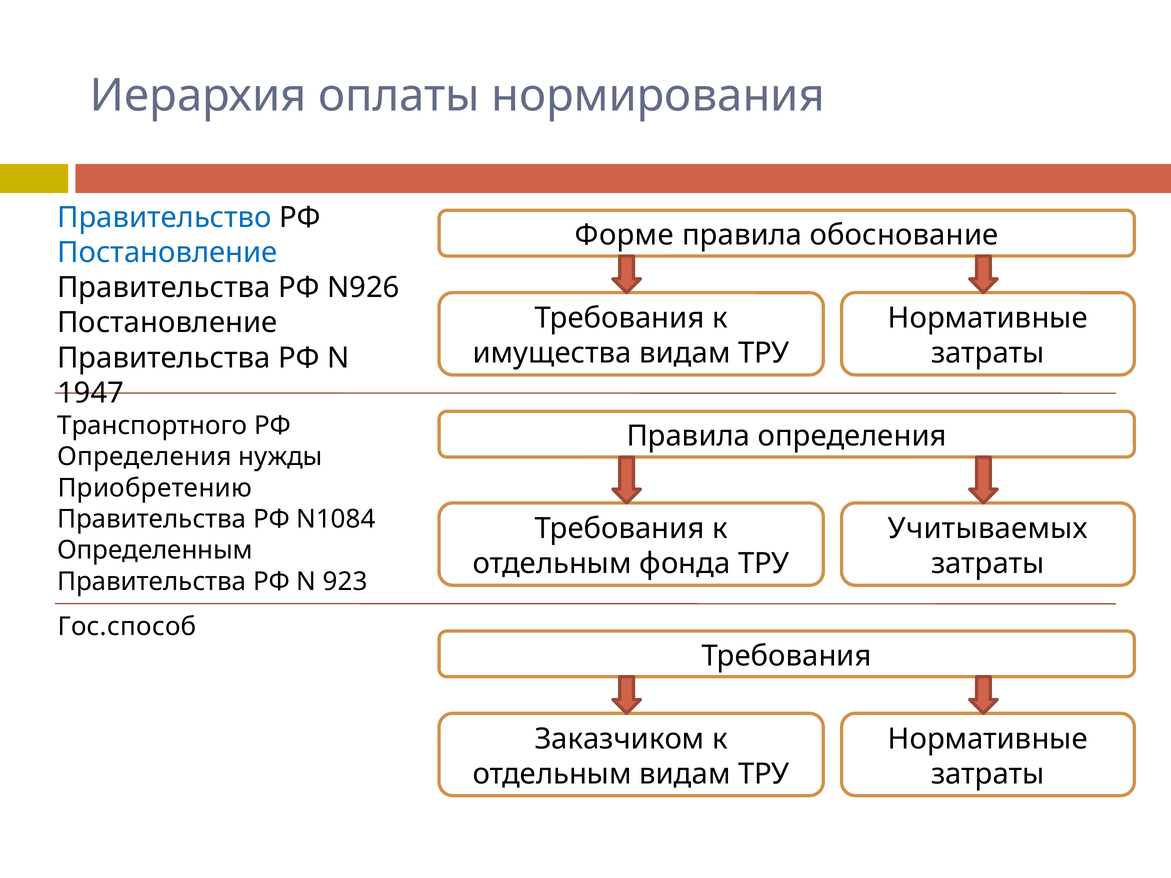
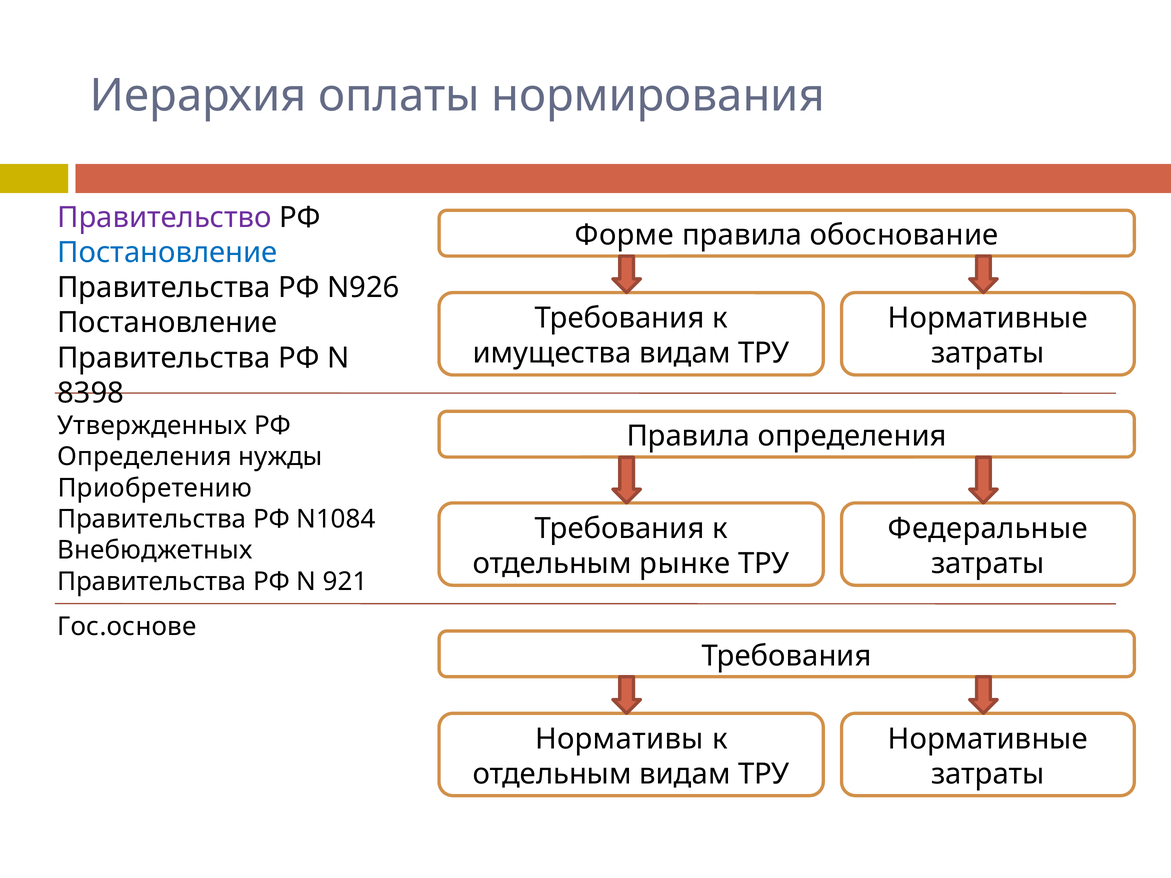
Правительство colour: blue -> purple (164, 217)
1947: 1947 -> 8398 (91, 393)
Транспортного: Транспортного -> Утвержденных (152, 426)
Учитываемых: Учитываемых -> Федеральные (988, 529)
Определенным: Определенным -> Внебюджетных (155, 551)
фонда: фонда -> рынке (685, 564)
923: 923 -> 921 (345, 582)
Гос.способ: Гос.способ -> Гос.основе (127, 627)
Заказчиком: Заказчиком -> Нормативы (619, 739)
